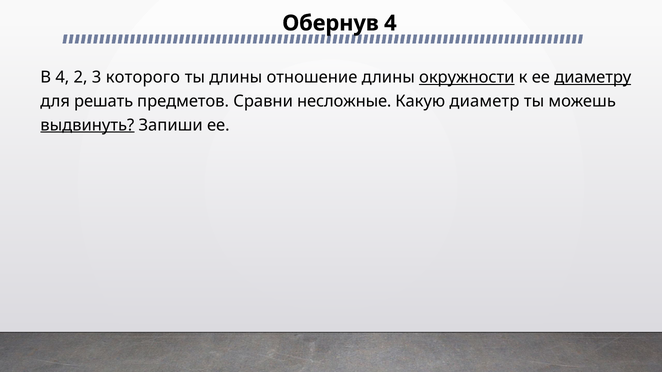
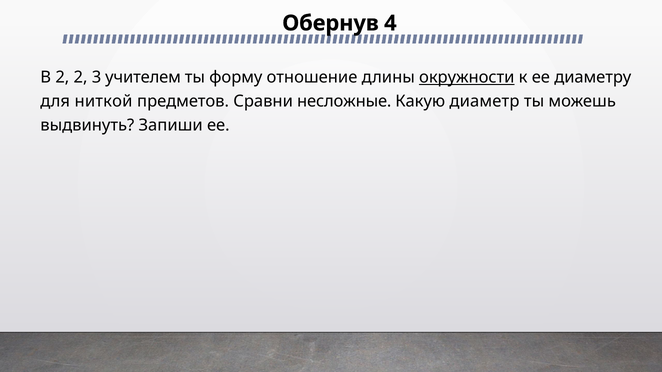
В 4: 4 -> 2 (62, 78)
которого: которого -> учителем (143, 78)
ты длины: длины -> форму (236, 78)
диаметру underline: present -> none (593, 78)
решать: решать -> ниткой (103, 101)
выдвинуть underline: present -> none (87, 125)
